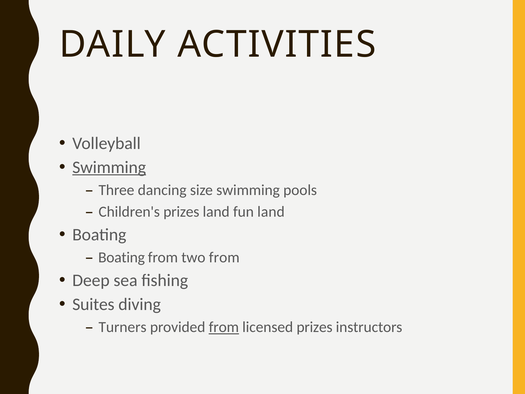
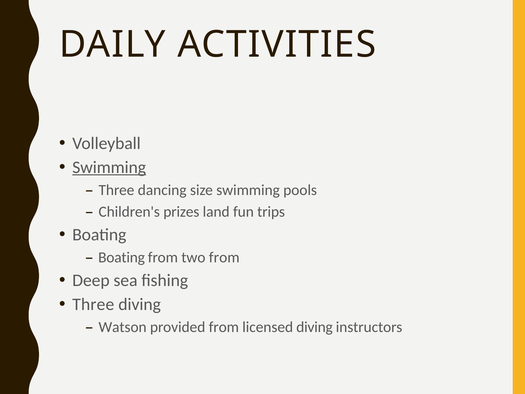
fun land: land -> trips (271, 212)
Suites: Suites -> Three (93, 304)
Turners: Turners -> Watson (123, 327)
from underline: present -> none (224, 327)
licensed prizes: prizes -> diving (315, 327)
